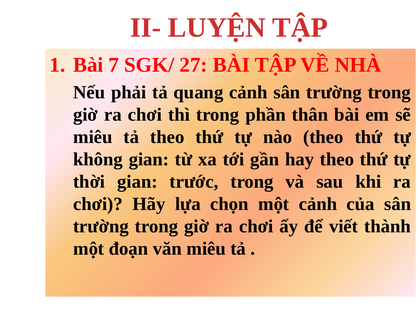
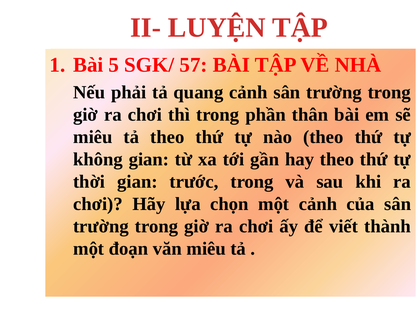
7: 7 -> 5 (114, 65)
27: 27 -> 57 (194, 65)
